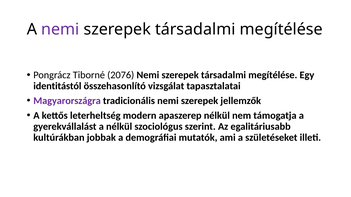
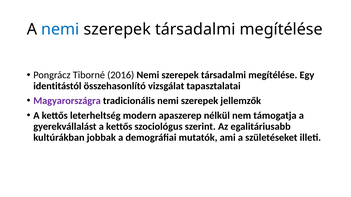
nemi colour: purple -> blue (60, 29)
2076: 2076 -> 2016 (121, 75)
gyerekvállalást a nélkül: nélkül -> kettős (119, 127)
